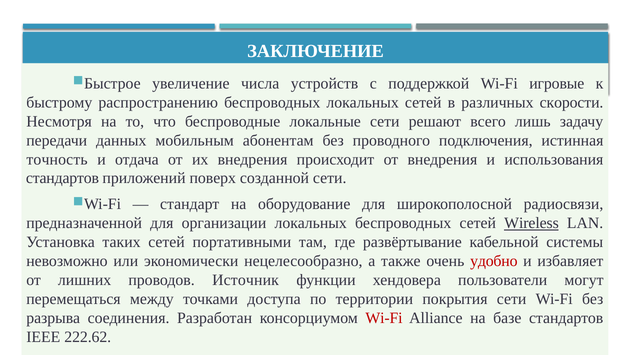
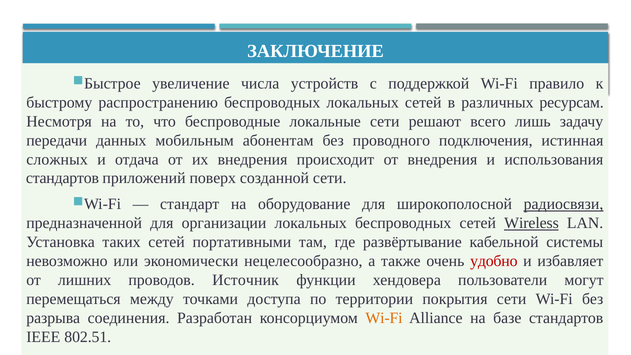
игровые: игровые -> правило (557, 84)
скорости: скорости -> ресурсам (572, 102)
точность: точность -> сложных (57, 159)
радиосвязи underline: none -> present (564, 204)
Wi-Fi colour: red -> orange (384, 318)
222.62: 222.62 -> 802.51 (88, 337)
